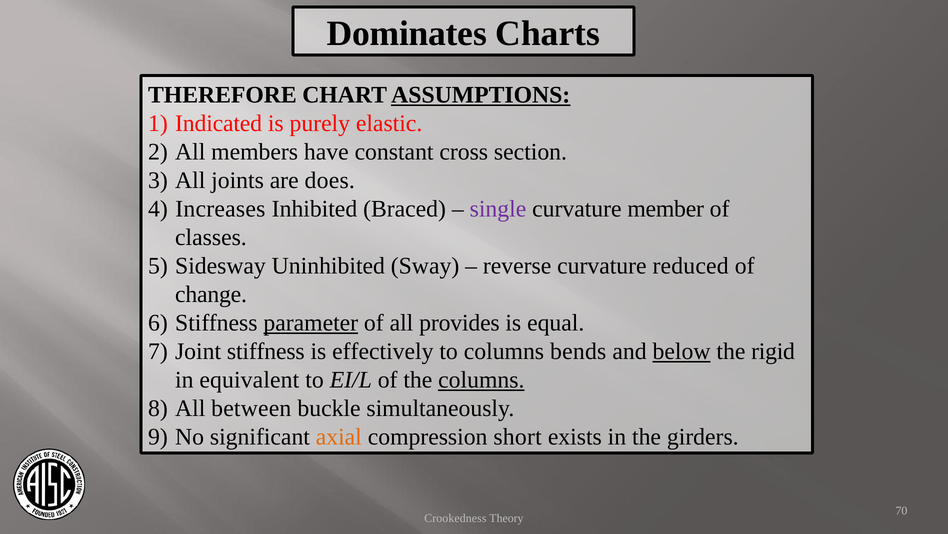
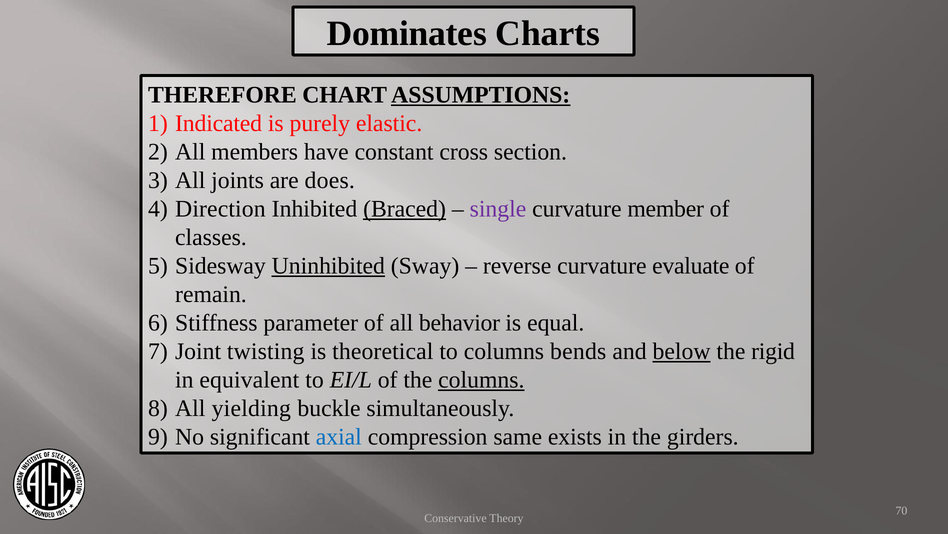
Increases: Increases -> Direction (220, 209)
Braced underline: none -> present (405, 209)
Uninhibited underline: none -> present (328, 266)
reduced: reduced -> evaluate (691, 266)
change: change -> remain (211, 294)
parameter underline: present -> none (311, 322)
provides: provides -> behavior (460, 322)
Joint stiffness: stiffness -> twisting (266, 351)
effectively: effectively -> theoretical (383, 351)
between: between -> yielding (251, 408)
axial colour: orange -> blue (339, 436)
short: short -> same (518, 436)
Crookedness: Crookedness -> Conservative (455, 517)
